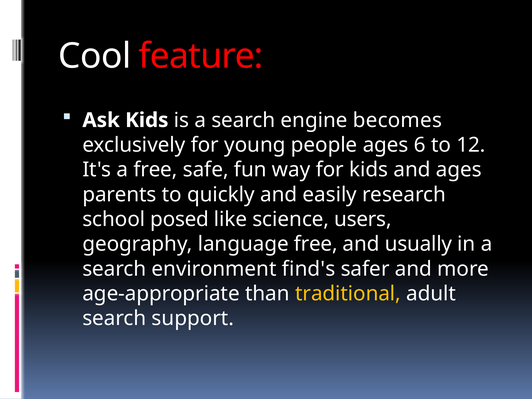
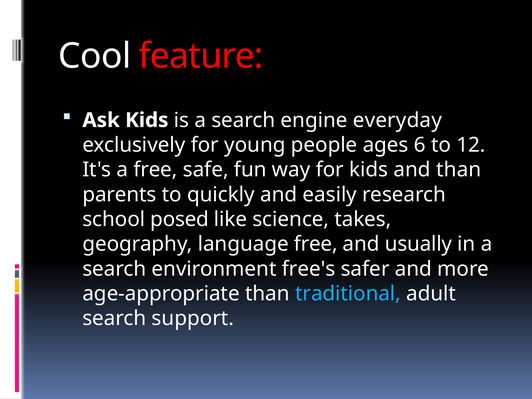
becomes: becomes -> everyday (397, 120)
and ages: ages -> than (459, 170)
users: users -> takes (363, 219)
find's: find's -> free's (309, 269)
traditional colour: yellow -> light blue (348, 294)
